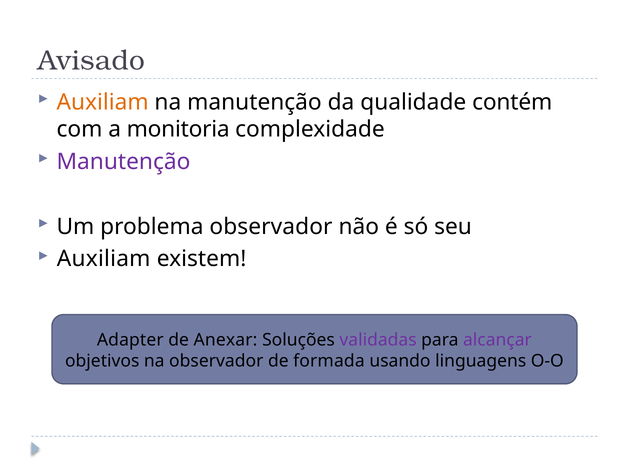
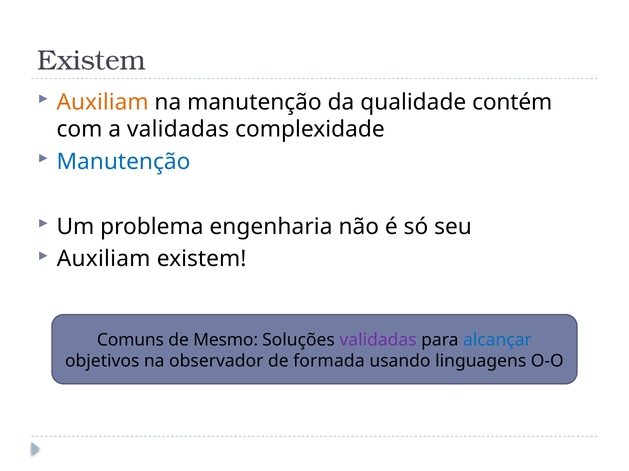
Avisado: Avisado -> Existem (92, 61)
a monitoria: monitoria -> validadas (178, 129)
Manutenção colour: purple -> blue (123, 162)
problema observador: observador -> engenharia (271, 227)
Adapter: Adapter -> Comuns (130, 340)
Anexar: Anexar -> Mesmo (226, 340)
alcançar colour: purple -> blue (497, 340)
